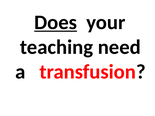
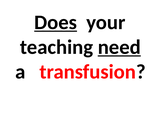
need underline: none -> present (119, 47)
